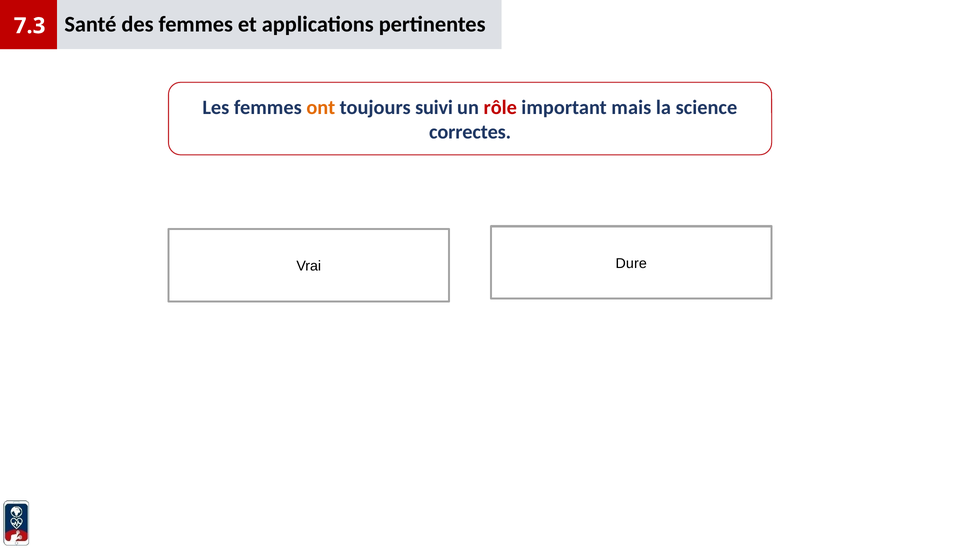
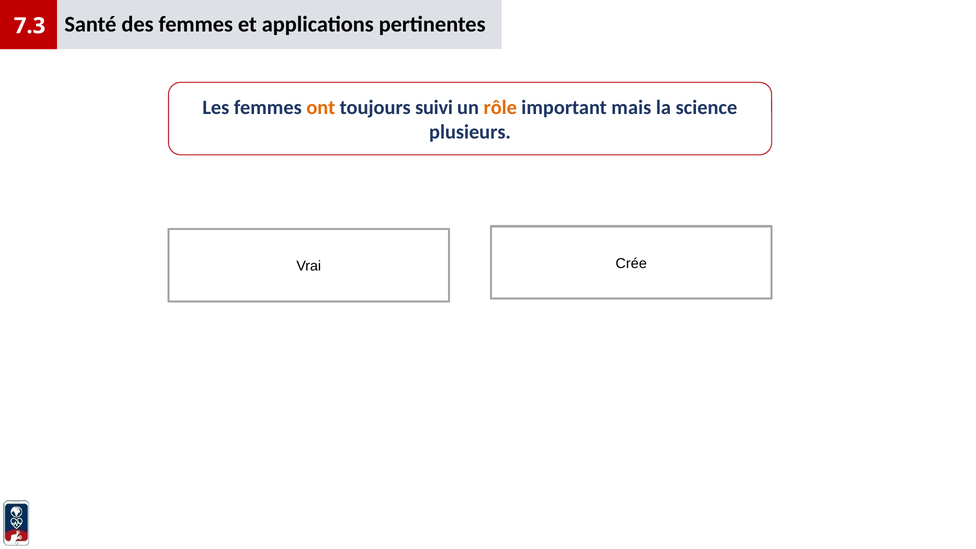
rôle colour: red -> orange (500, 108)
correctes: correctes -> plusieurs (470, 132)
Dure: Dure -> Crée (631, 263)
